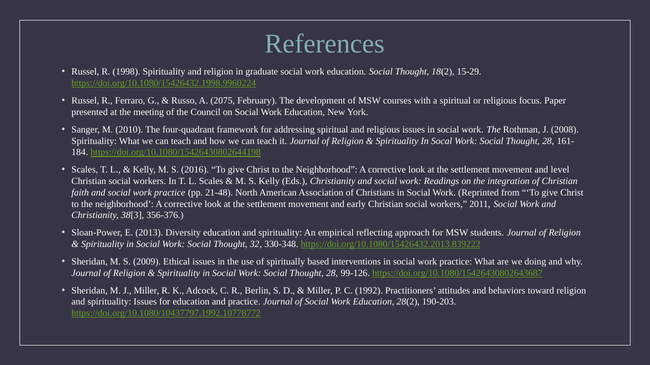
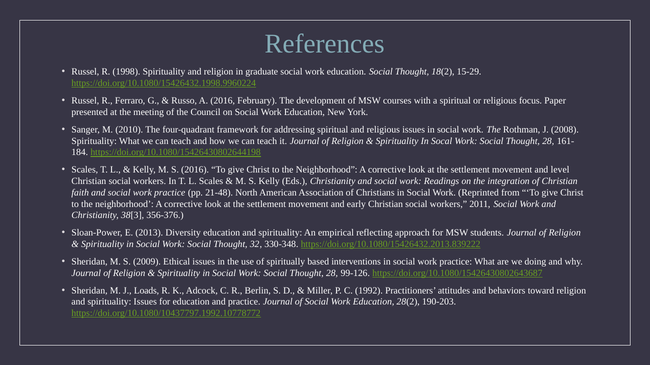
A 2075: 2075 -> 2016 (223, 101)
J Miller: Miller -> Loads (147, 291)
